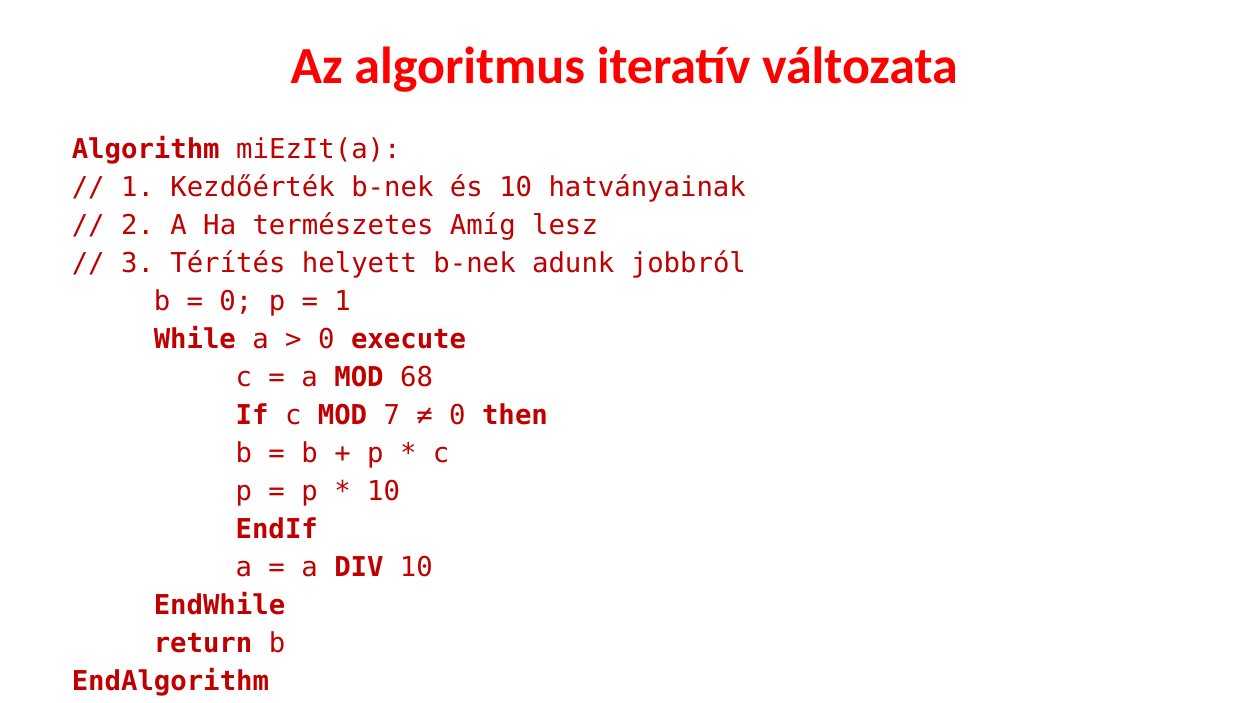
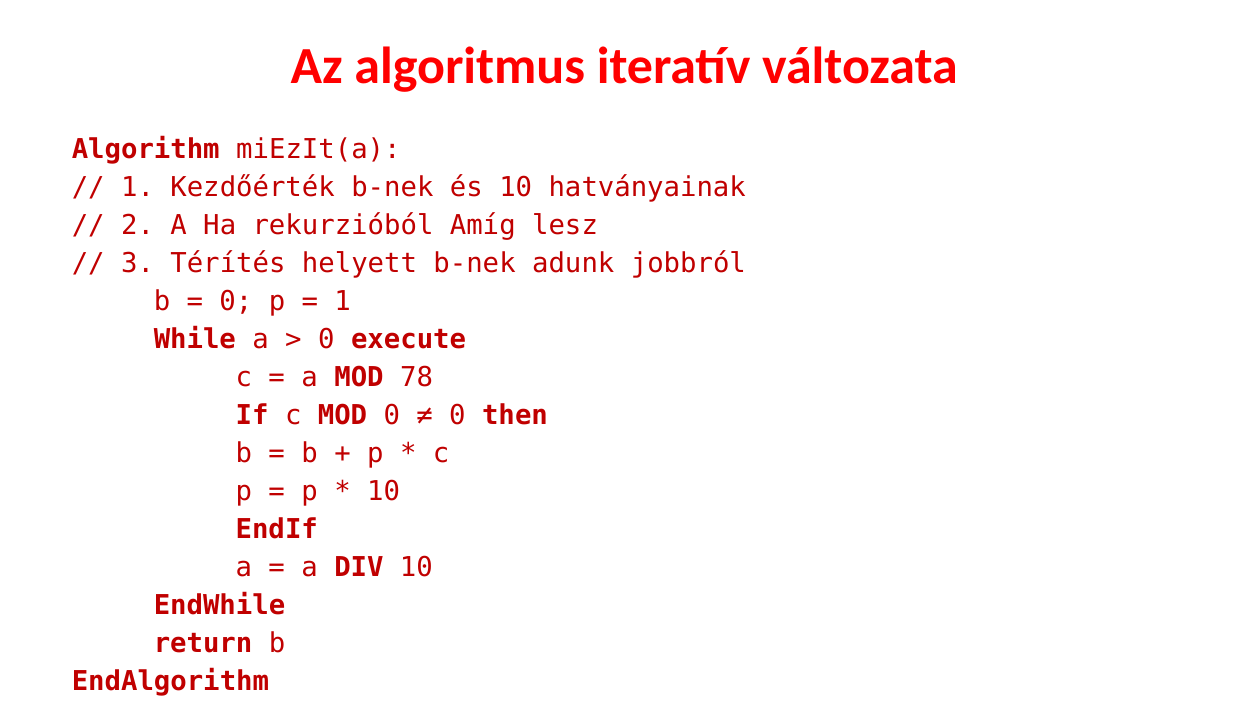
természetes: természetes -> rekurzióból (343, 225)
68: 68 -> 78 (417, 377)
MOD 7: 7 -> 0 (392, 415)
